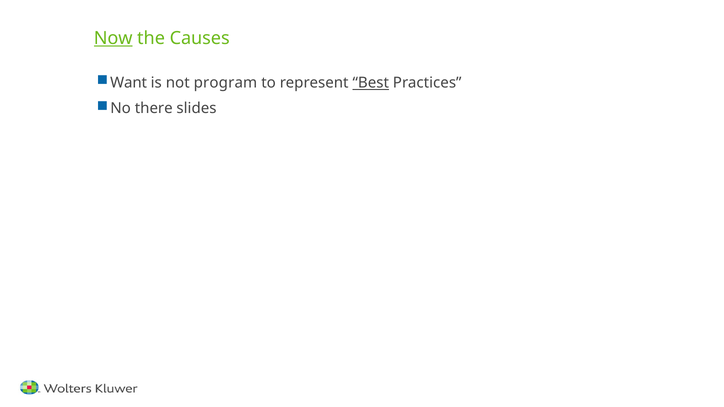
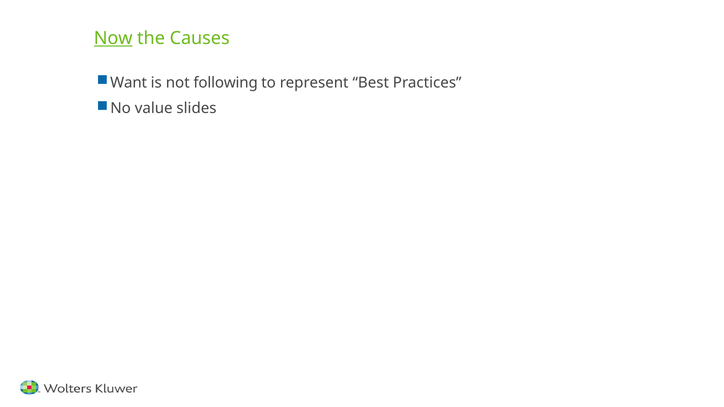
program: program -> following (226, 83)
Best underline: present -> none (371, 83)
there: there -> value (154, 109)
